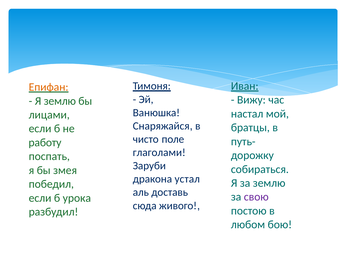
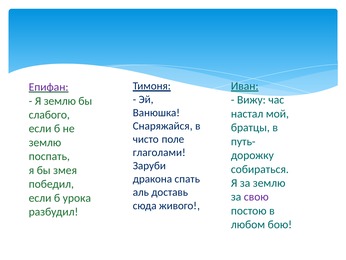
Епифан colour: orange -> purple (49, 87)
лицами: лицами -> слабого (49, 115)
работу: работу -> землю (45, 142)
устал: устал -> спать (187, 179)
